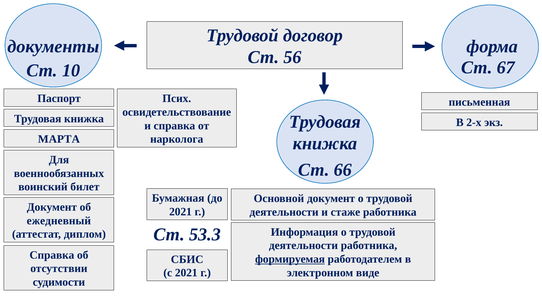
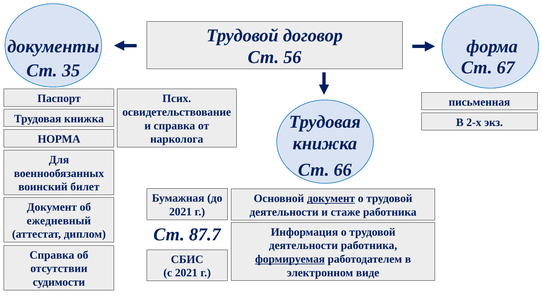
10: 10 -> 35 (71, 70)
МАРТА: МАРТА -> НОРМА (59, 139)
документ underline: none -> present (331, 198)
53.3: 53.3 -> 87.7 (205, 234)
